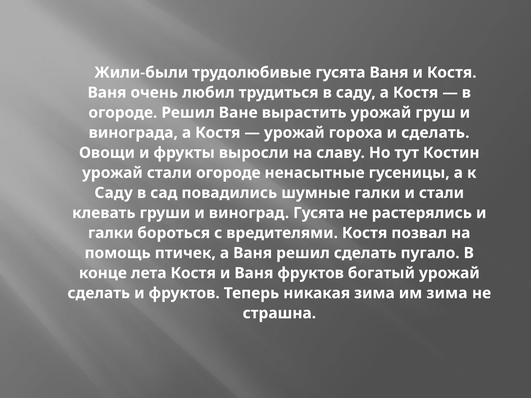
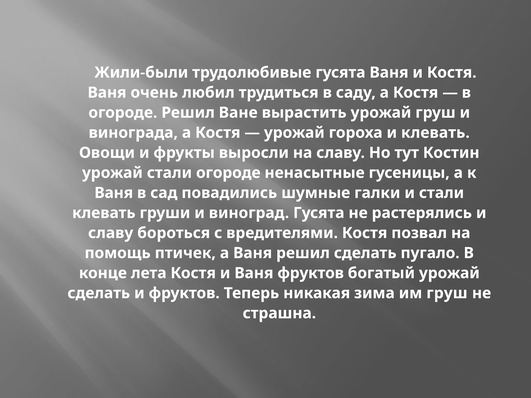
и сделать: сделать -> клевать (435, 133)
Саду: Саду -> Ваня (114, 193)
галки: галки -> славу (111, 233)
им зима: зима -> груш (447, 293)
